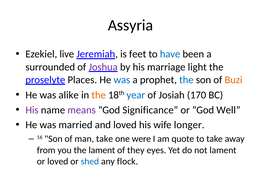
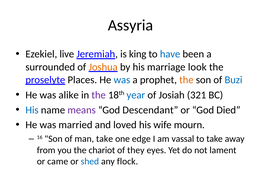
feet: feet -> king (138, 54)
Joshua colour: purple -> orange (103, 67)
light: light -> look (197, 67)
the colour: blue -> orange (186, 80)
Buzi colour: orange -> blue (234, 80)
the colour: orange -> purple (99, 95)
170: 170 -> 321 (197, 95)
His colour: purple -> blue (32, 110)
Significance: Significance -> Descendant (150, 110)
Well: Well -> Died (228, 110)
longer: longer -> mourn (189, 125)
were: were -> edge (141, 139)
quote: quote -> vassal (183, 139)
the lament: lament -> chariot (102, 150)
or loved: loved -> came (58, 161)
